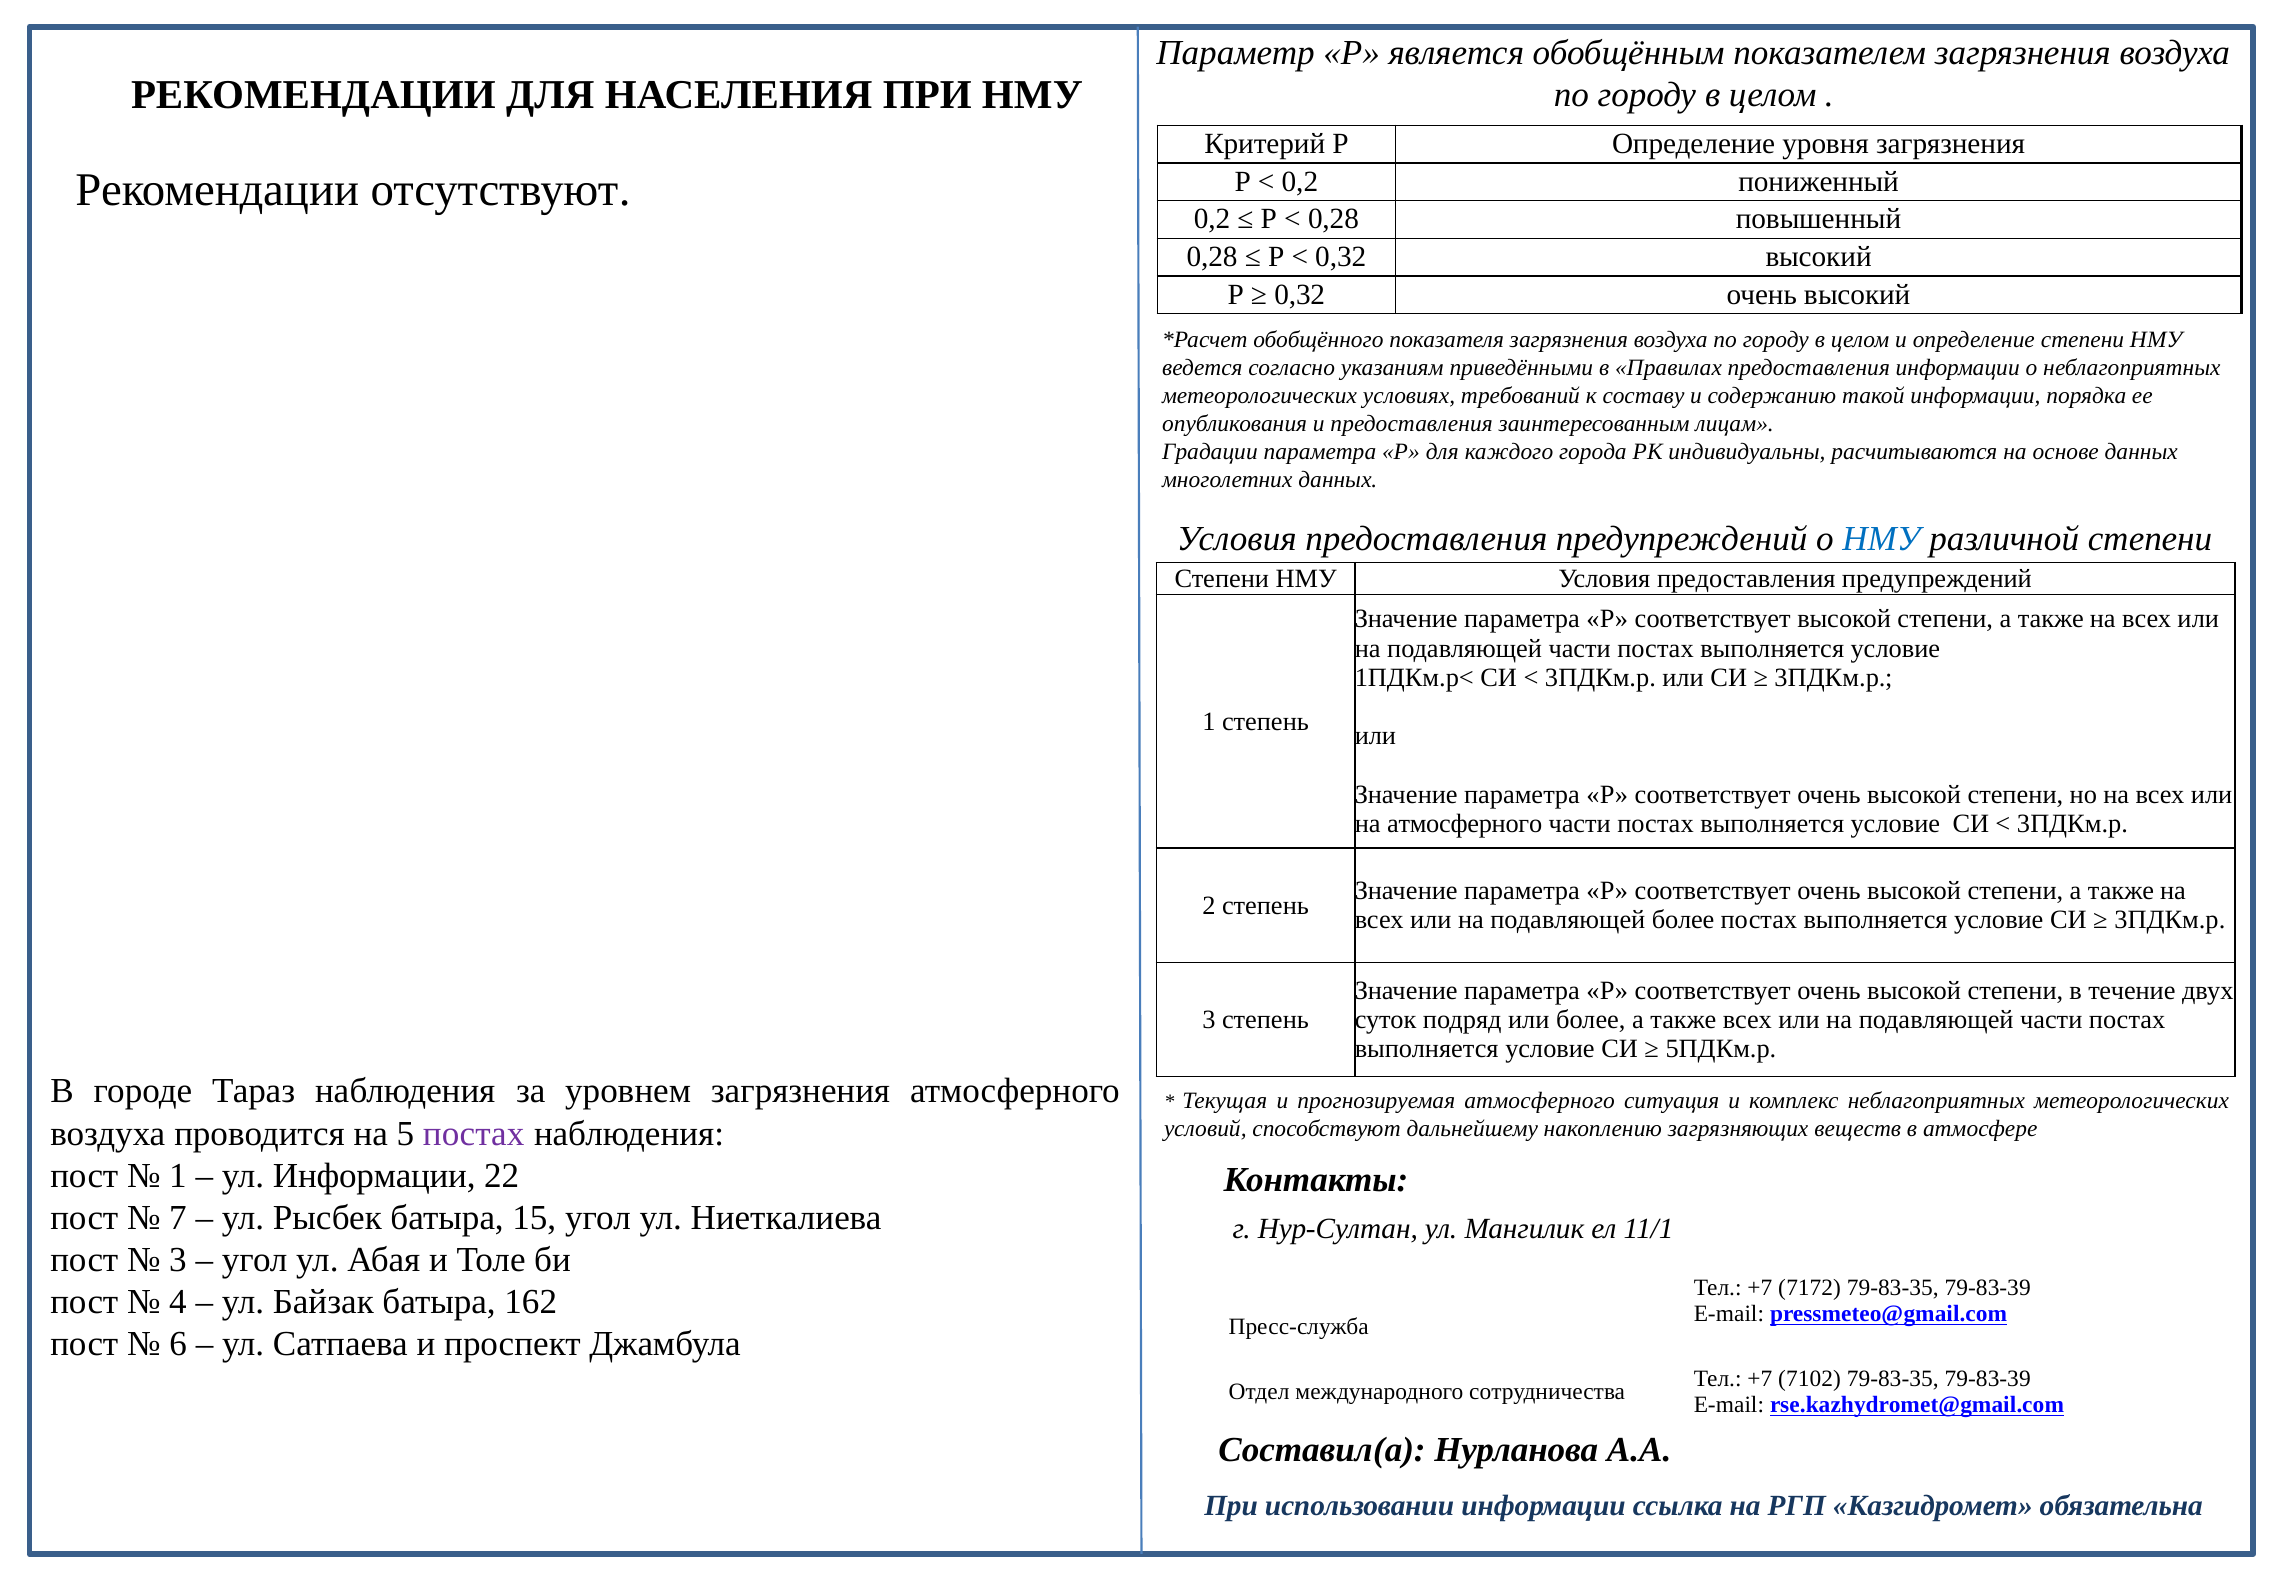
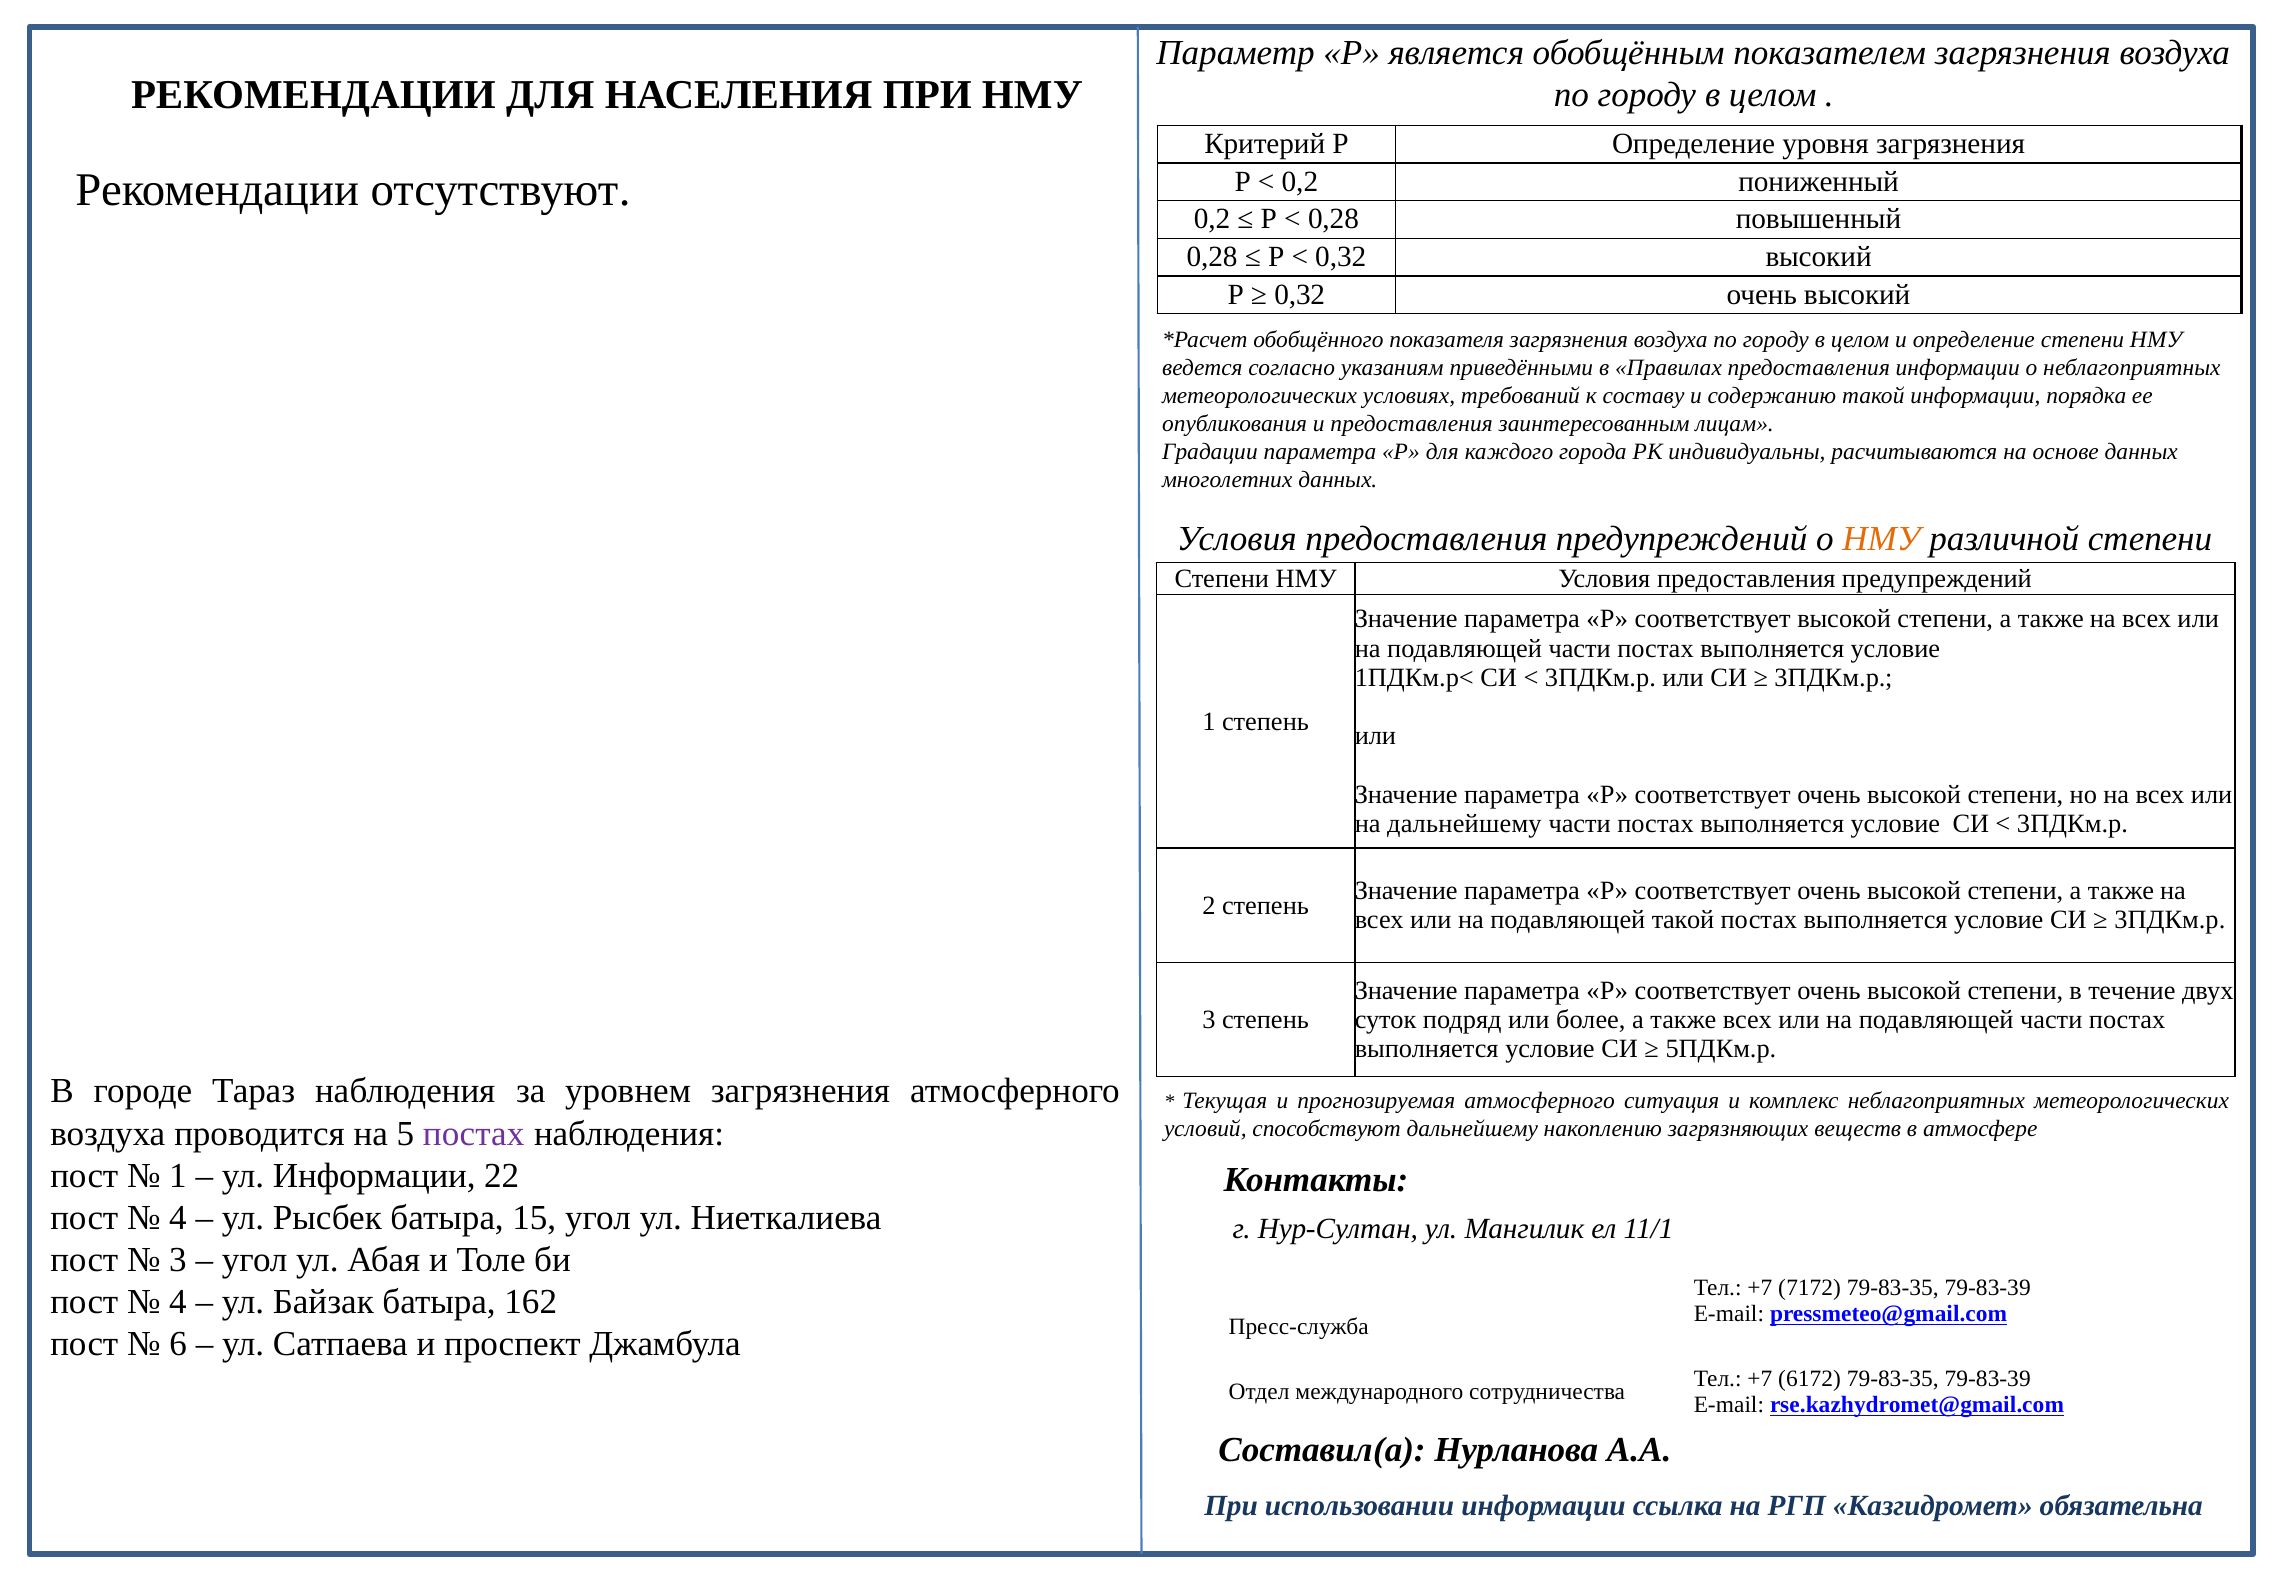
НМУ colour: blue -> orange (1881, 538)
на атмосферного: атмосферного -> дальнейшему (1464, 823)
подавляющей более: более -> такой (1683, 920)
7: 7 -> 4 (178, 1217)
7102: 7102 -> 6172 (1810, 1379)
